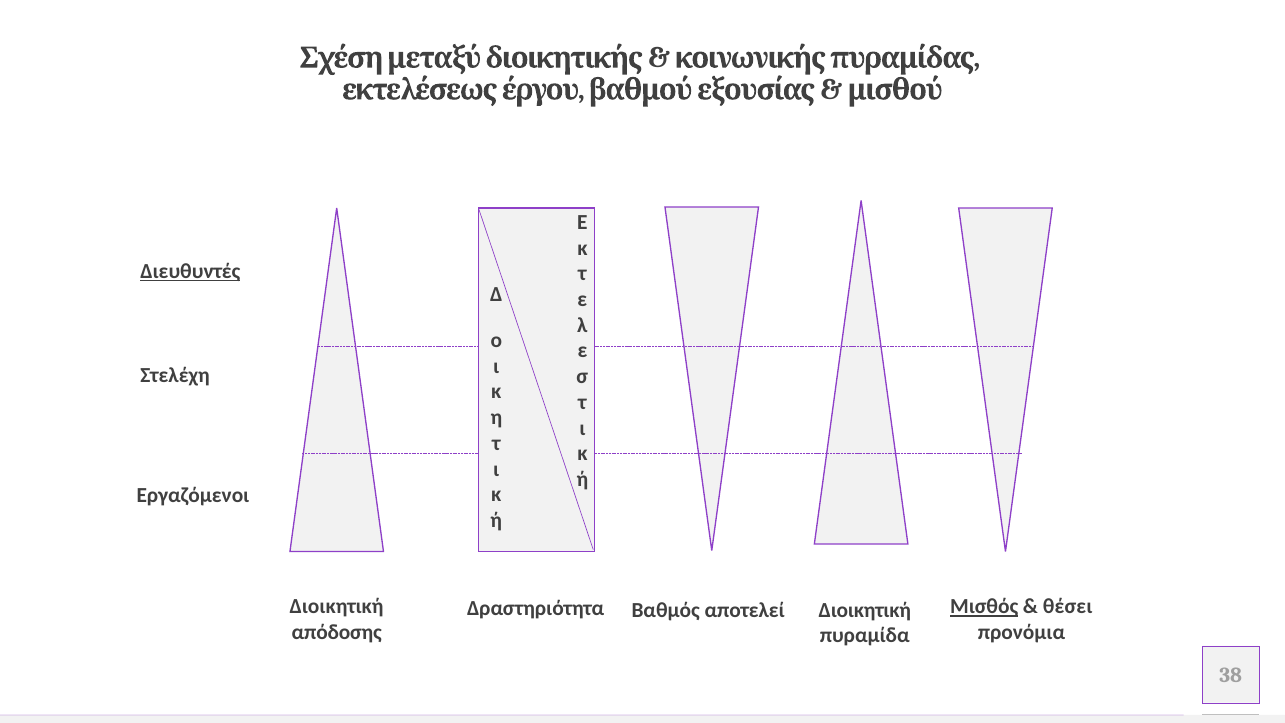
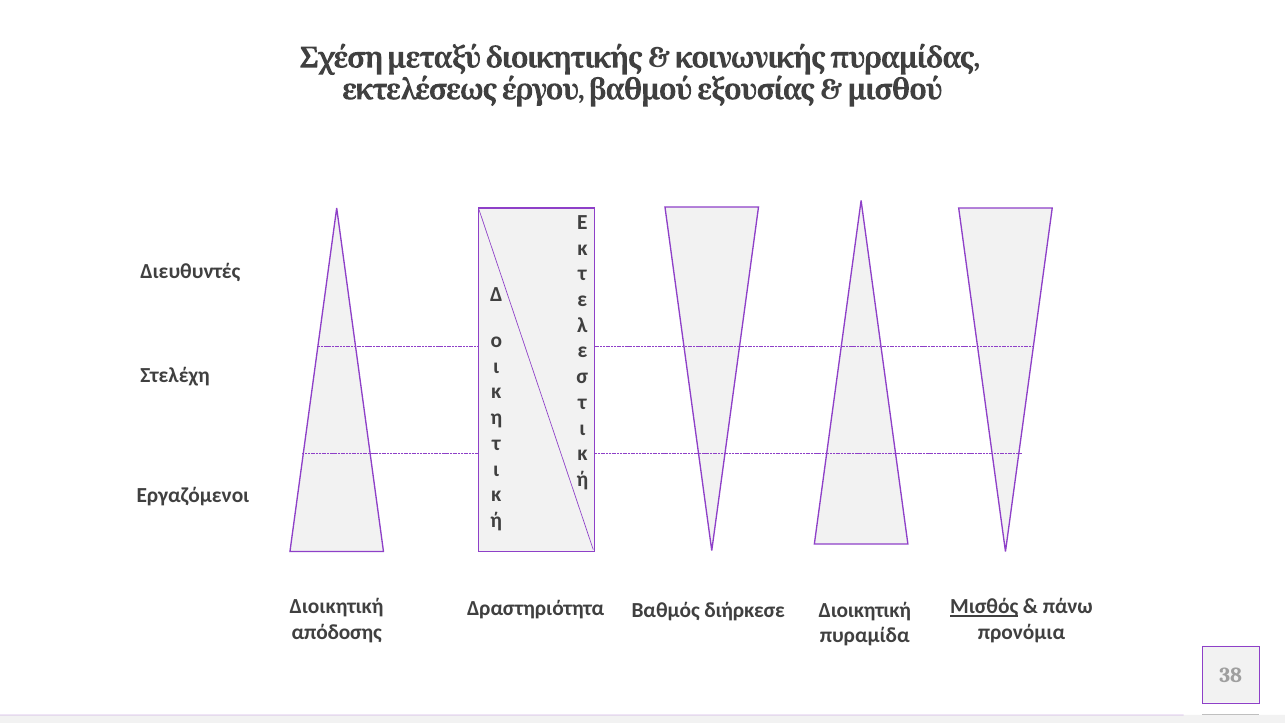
Διευθυντές underline: present -> none (190, 271)
θέσει: θέσει -> πάνω (1068, 607)
αποτελεί: αποτελεί -> διήρκεσε (745, 610)
